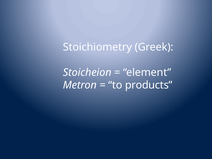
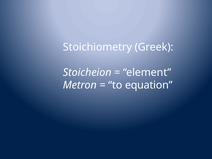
products: products -> equation (149, 85)
